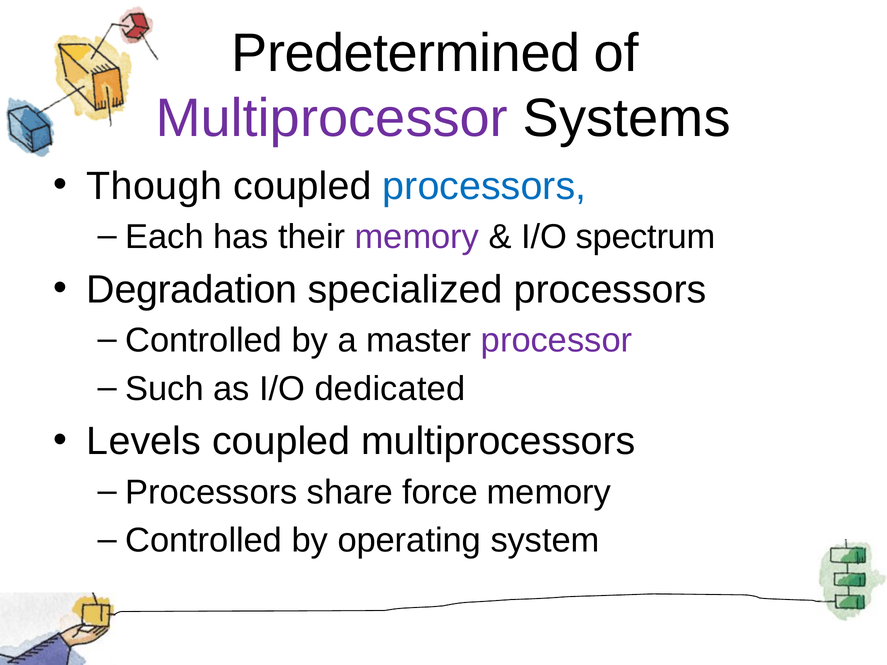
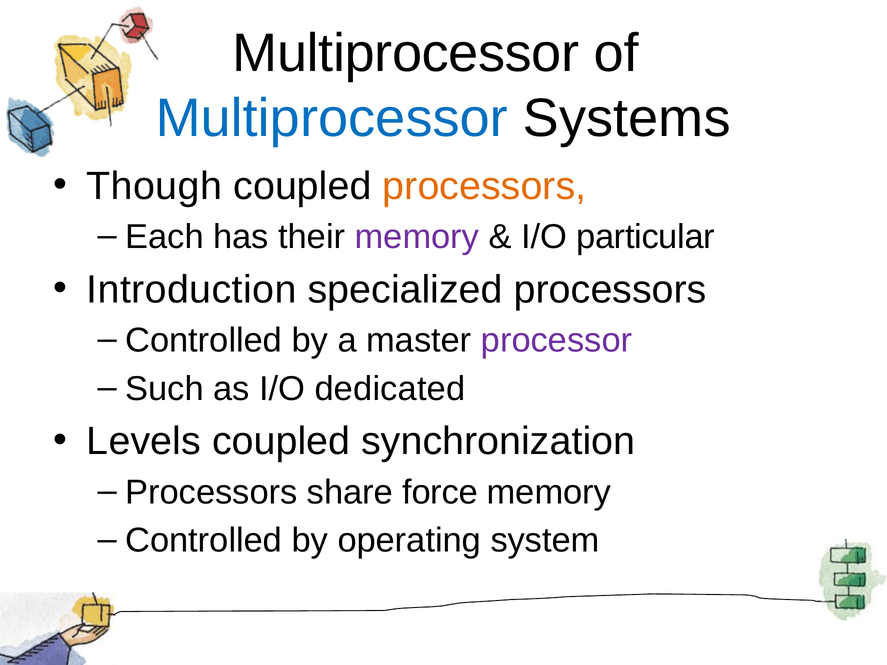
Predetermined: Predetermined -> Multiprocessor (406, 53)
Multiprocessor colour: purple -> blue (332, 118)
processors colour: blue -> orange (484, 186)
spectrum: spectrum -> particular (646, 237)
Degradation: Degradation -> Introduction (191, 290)
multiprocessors: multiprocessors -> synchronization (498, 441)
